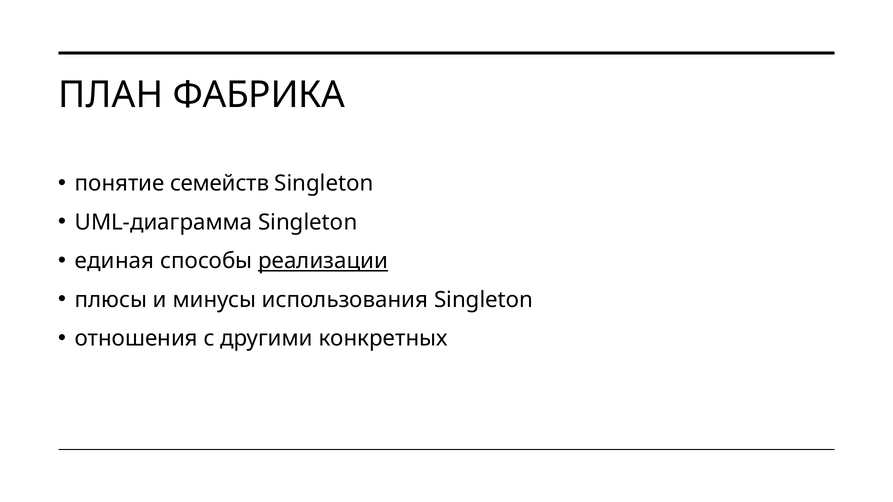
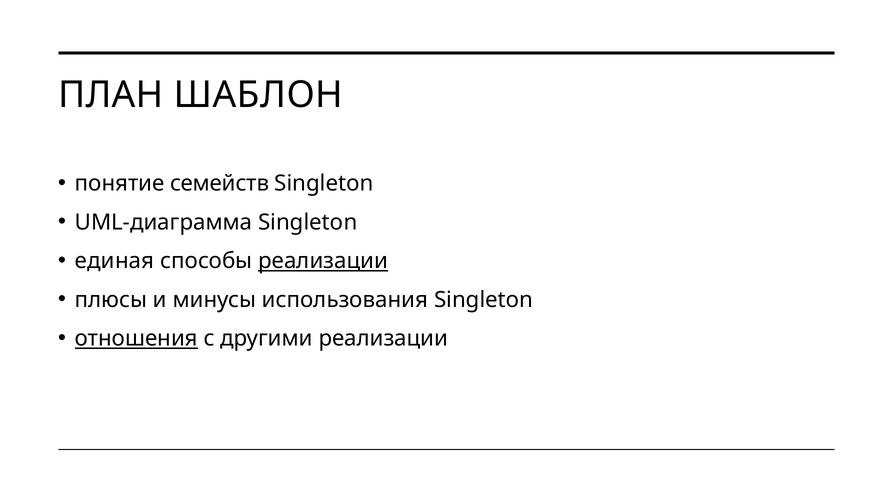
ФАБРИКА: ФАБРИКА -> ШАБЛОН (258, 95)
отношения underline: none -> present (136, 339)
другими конкретных: конкретных -> реализации (383, 339)
